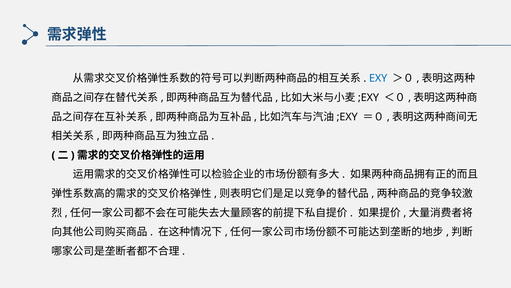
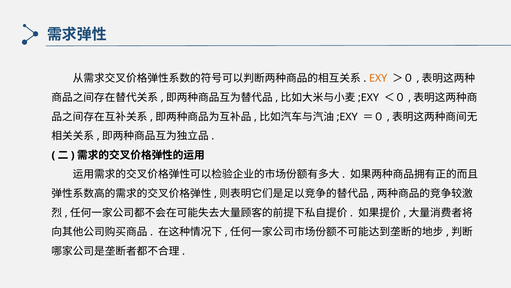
EXY colour: blue -> orange (378, 78)
